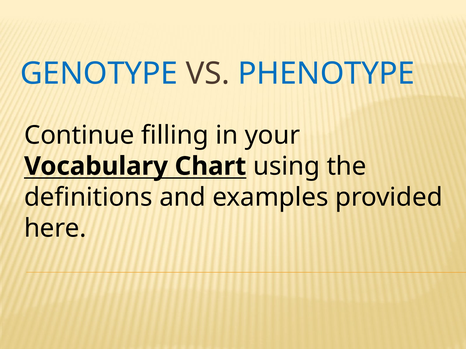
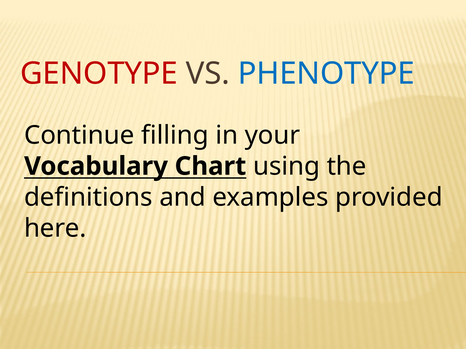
GENOTYPE colour: blue -> red (99, 74)
